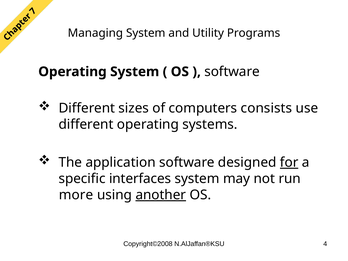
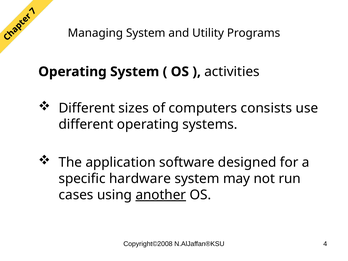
software: software -> activities (232, 72)
for underline: present -> none (289, 162)
interfaces: interfaces -> hardware (140, 179)
more: more -> cases (76, 195)
